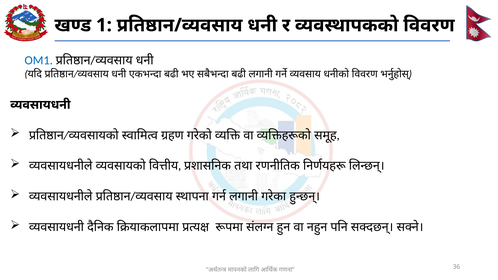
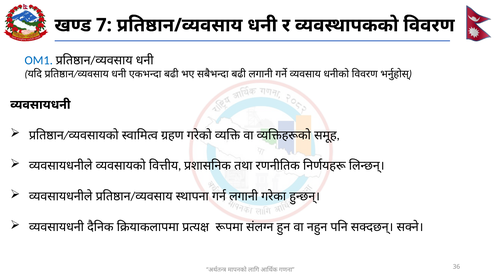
1: 1 -> 7 (104, 25)
